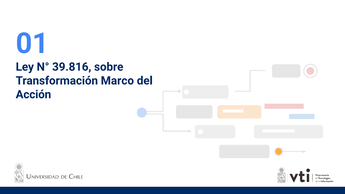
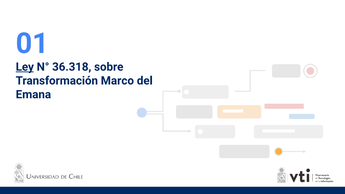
Ley underline: none -> present (25, 67)
39.816: 39.816 -> 36.318 (72, 67)
Acción: Acción -> Emana (33, 94)
